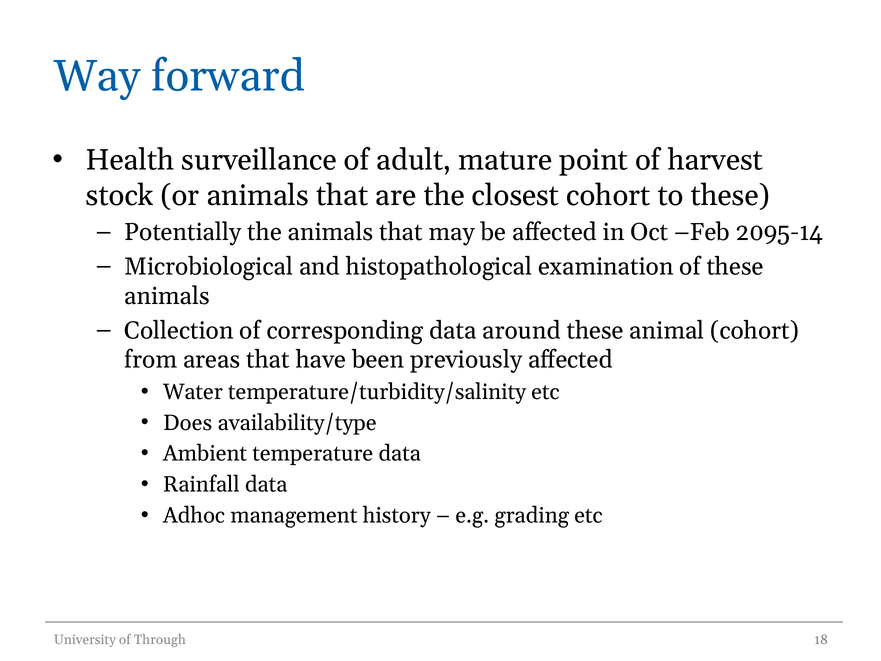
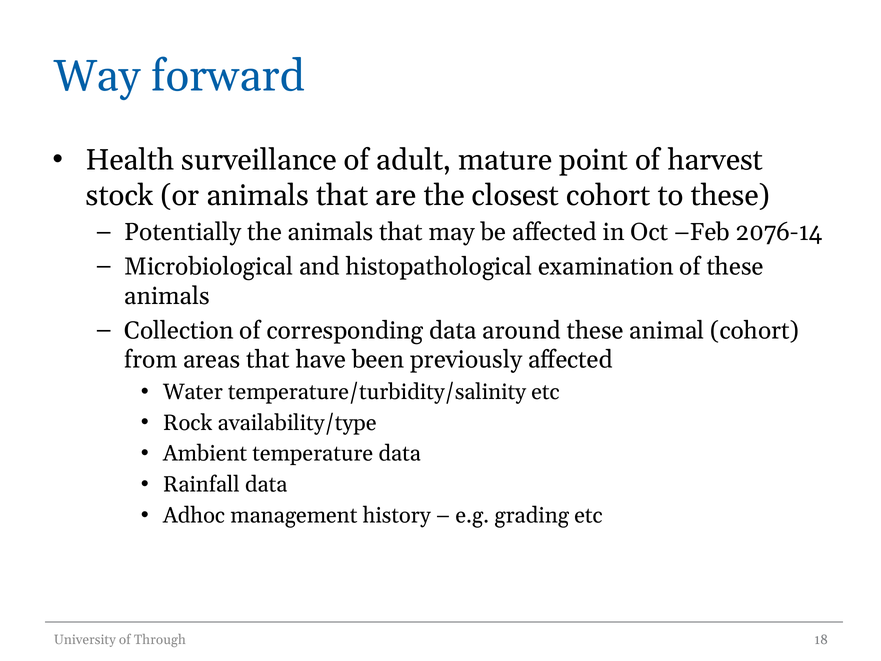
2095-14: 2095-14 -> 2076-14 (779, 232)
Does: Does -> Rock (188, 423)
